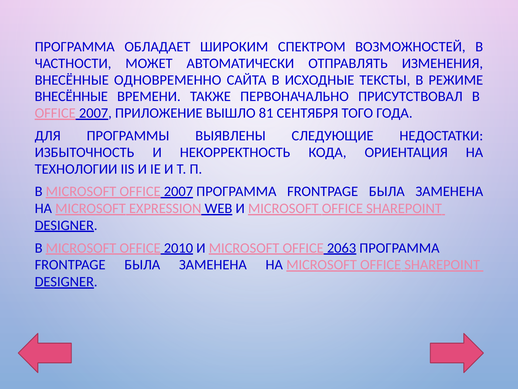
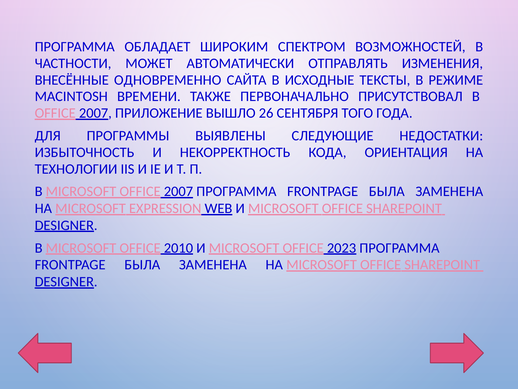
ВНЕСЁННЫЕ: ВНЕСЁННЫЕ -> MACINTOSH (71, 96)
81: 81 -> 26 (266, 113)
2063: 2063 -> 2023 (342, 248)
